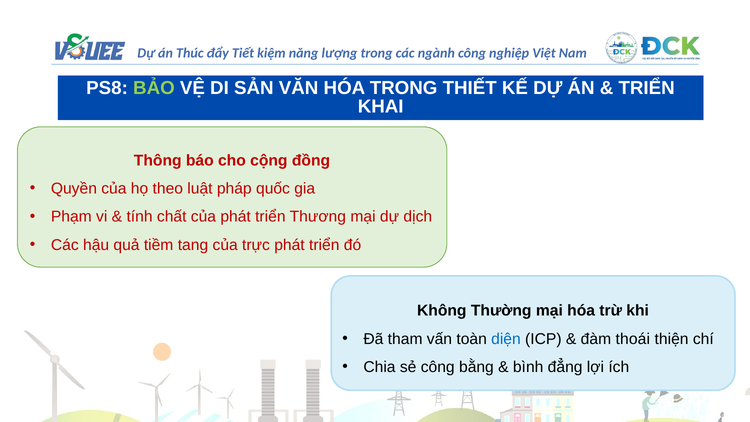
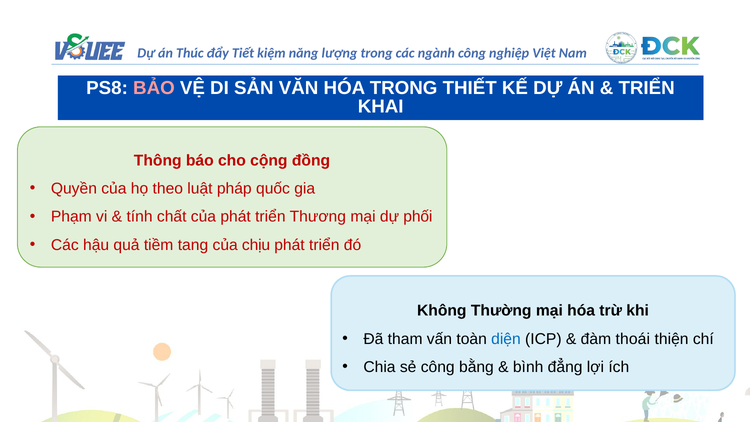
BẢO colour: light green -> pink (154, 88)
dịch: dịch -> phối (418, 217)
trực: trực -> chịu (256, 245)
